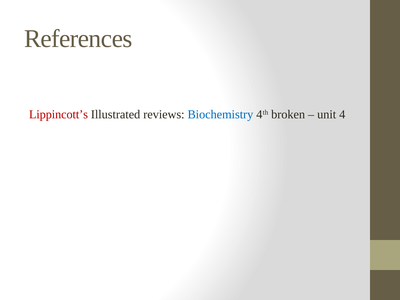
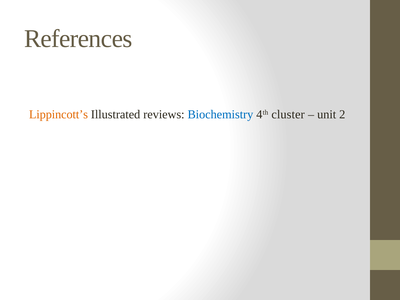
Lippincott’s colour: red -> orange (58, 114)
broken: broken -> cluster (288, 114)
4: 4 -> 2 (342, 114)
